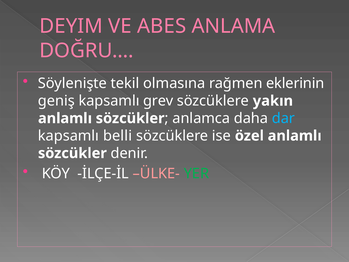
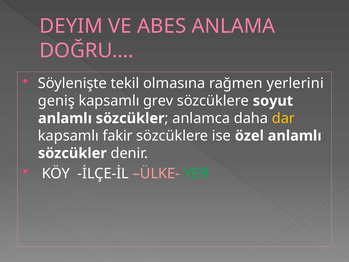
eklerinin: eklerinin -> yerlerini (295, 83)
yakın: yakın -> soyut (273, 101)
dar colour: light blue -> yellow (283, 118)
belli: belli -> fakir (118, 136)
